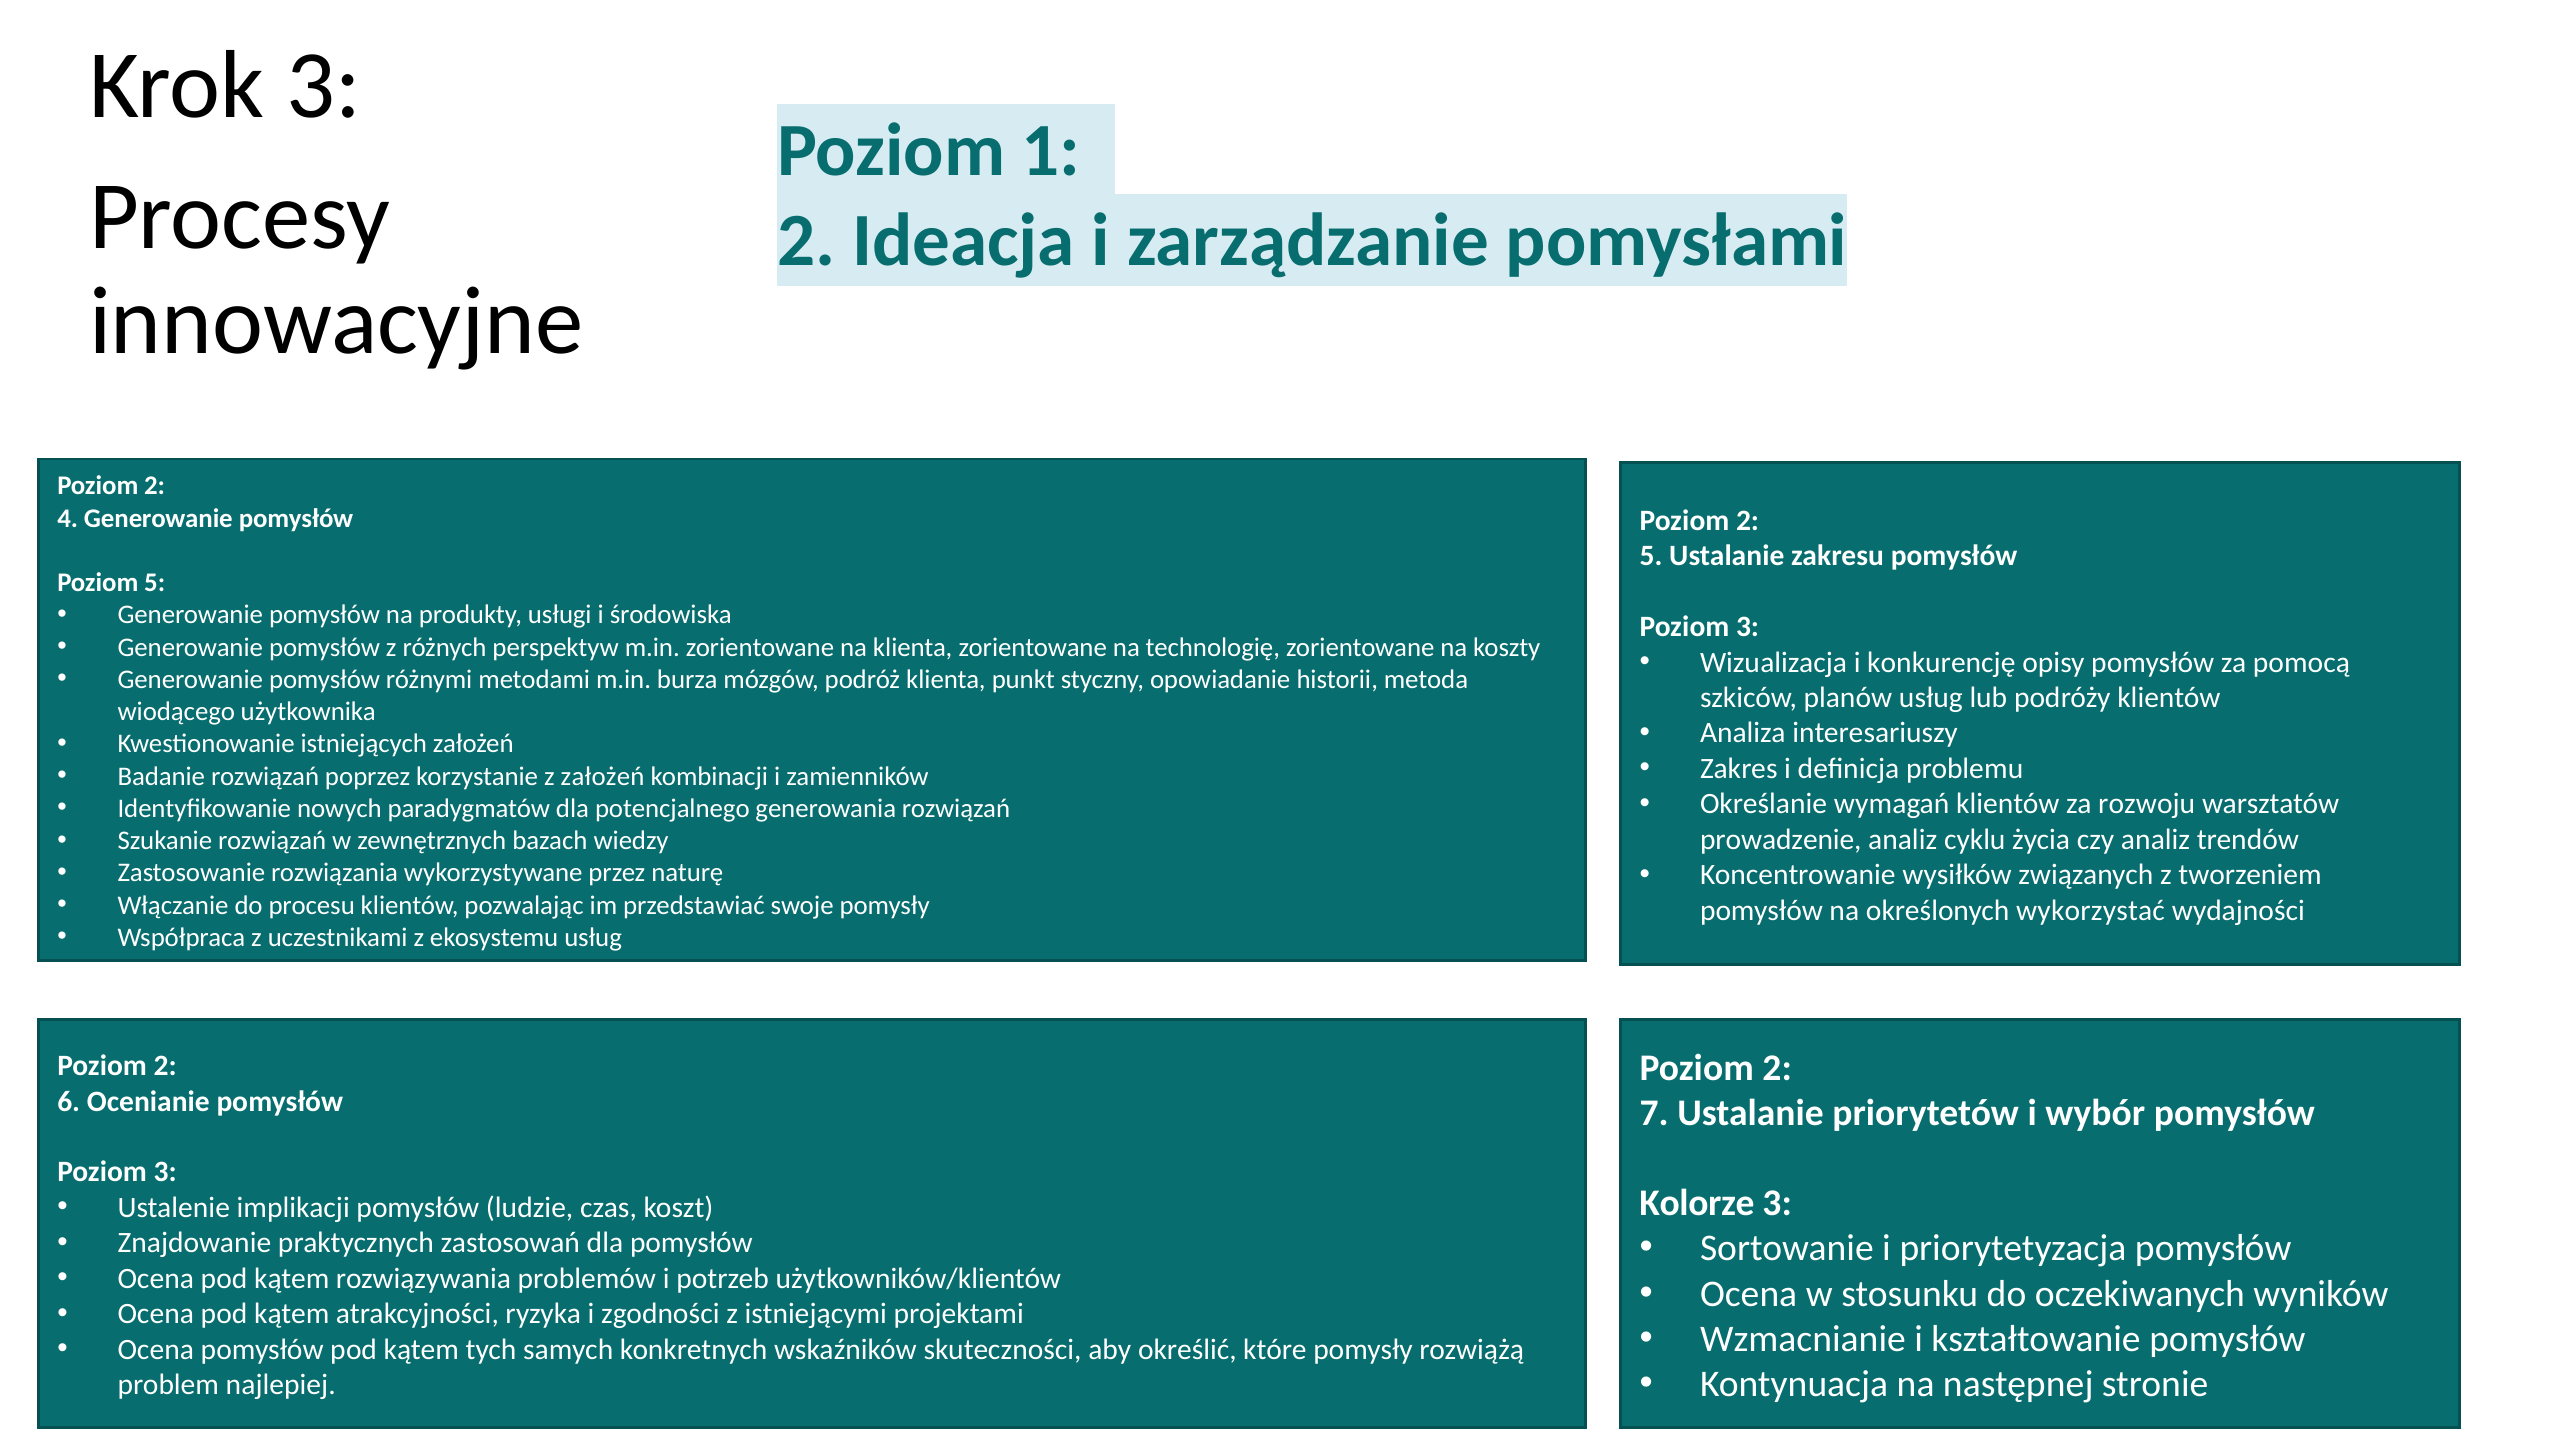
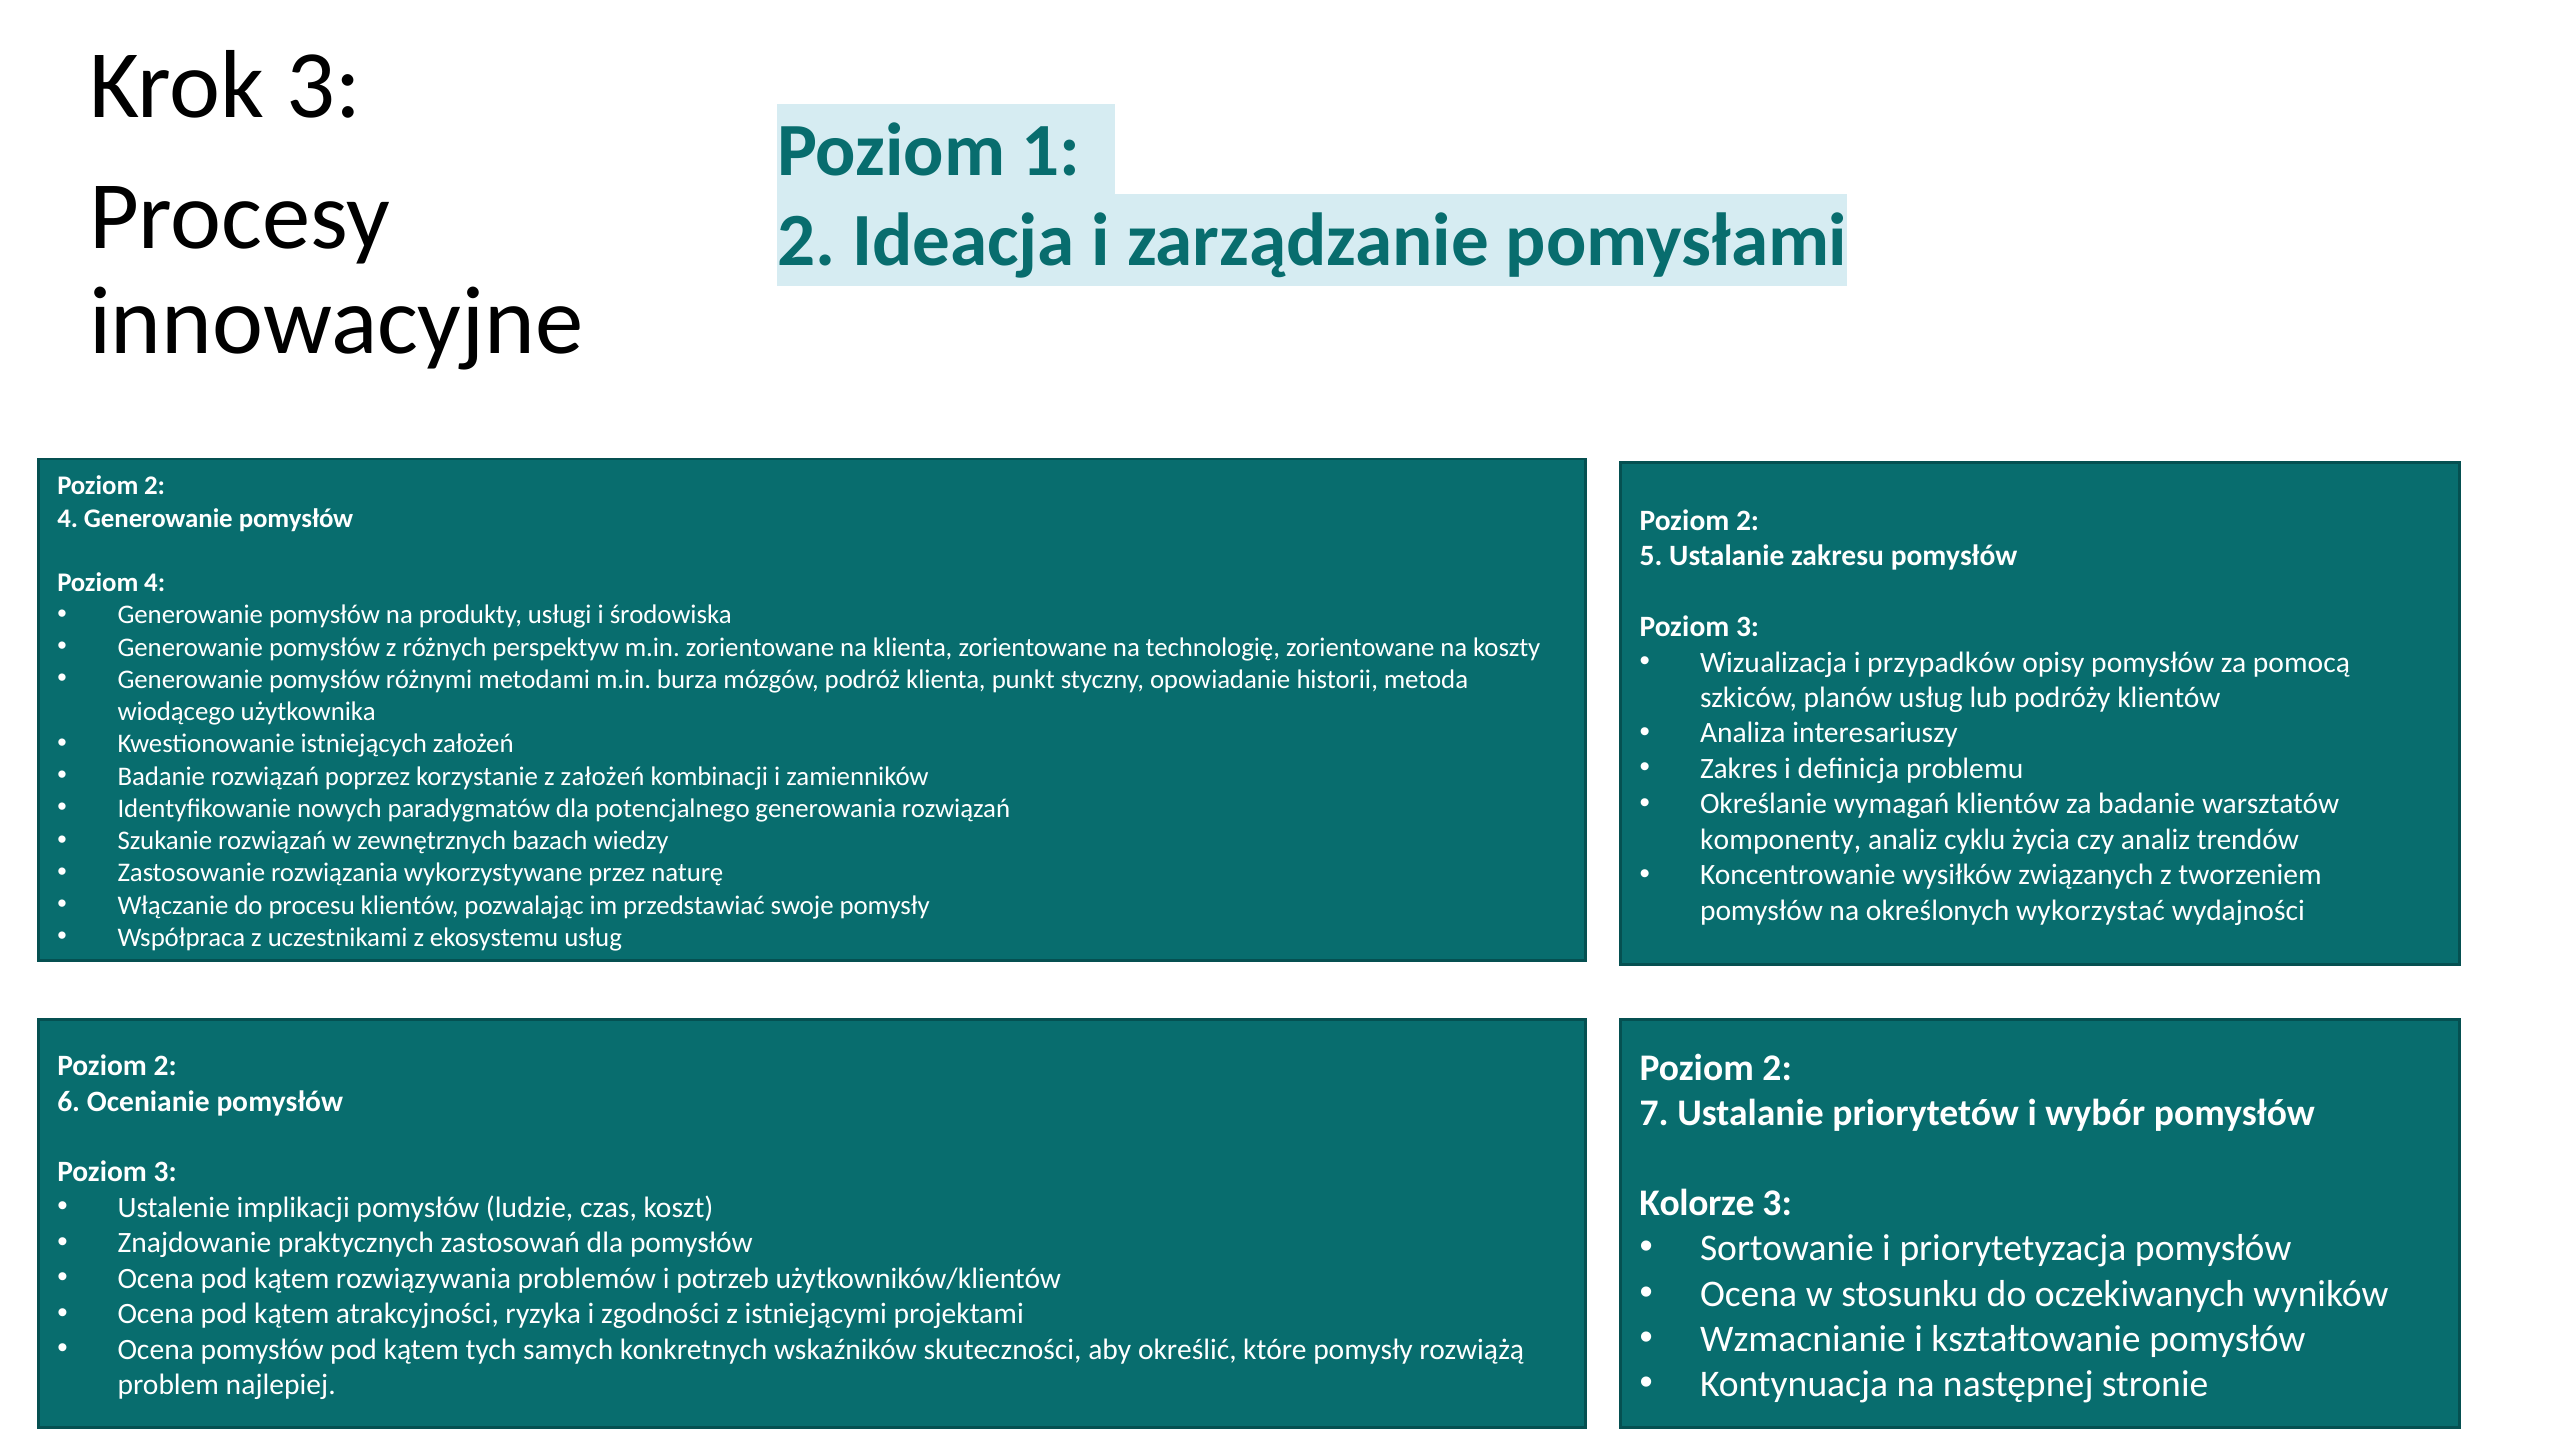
Poziom 5: 5 -> 4 (155, 583)
konkurencję: konkurencję -> przypadków (1941, 662)
za rozwoju: rozwoju -> badanie (2147, 804)
prowadzenie: prowadzenie -> komponenty (1781, 840)
